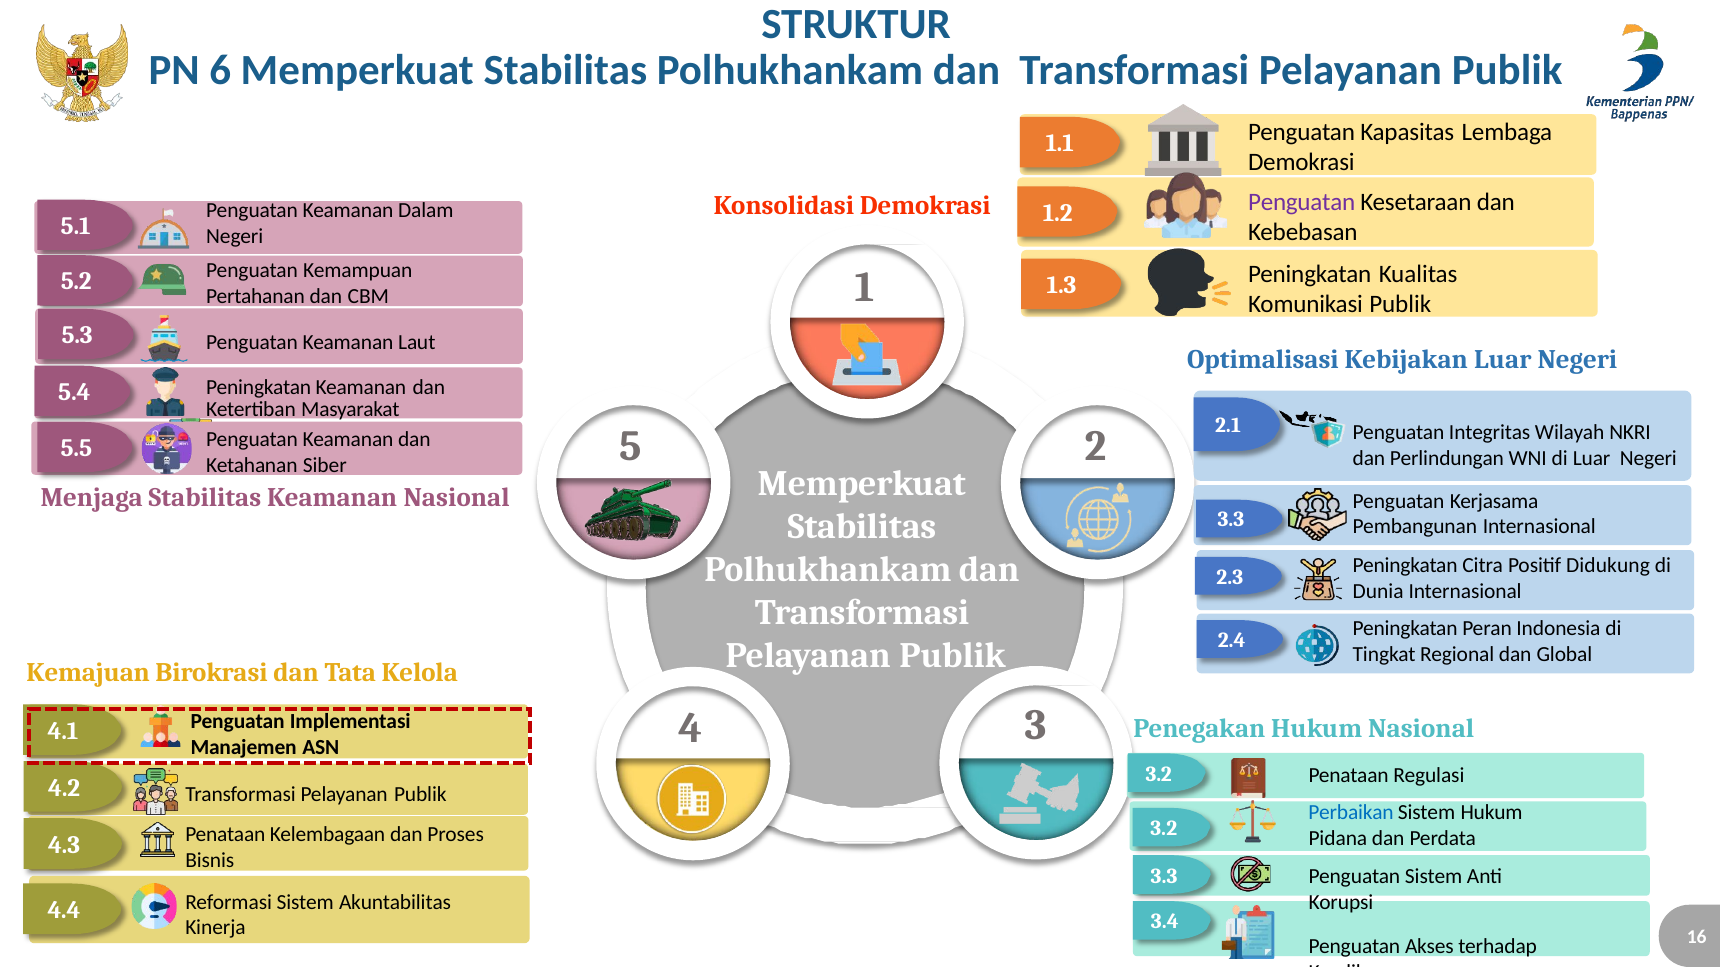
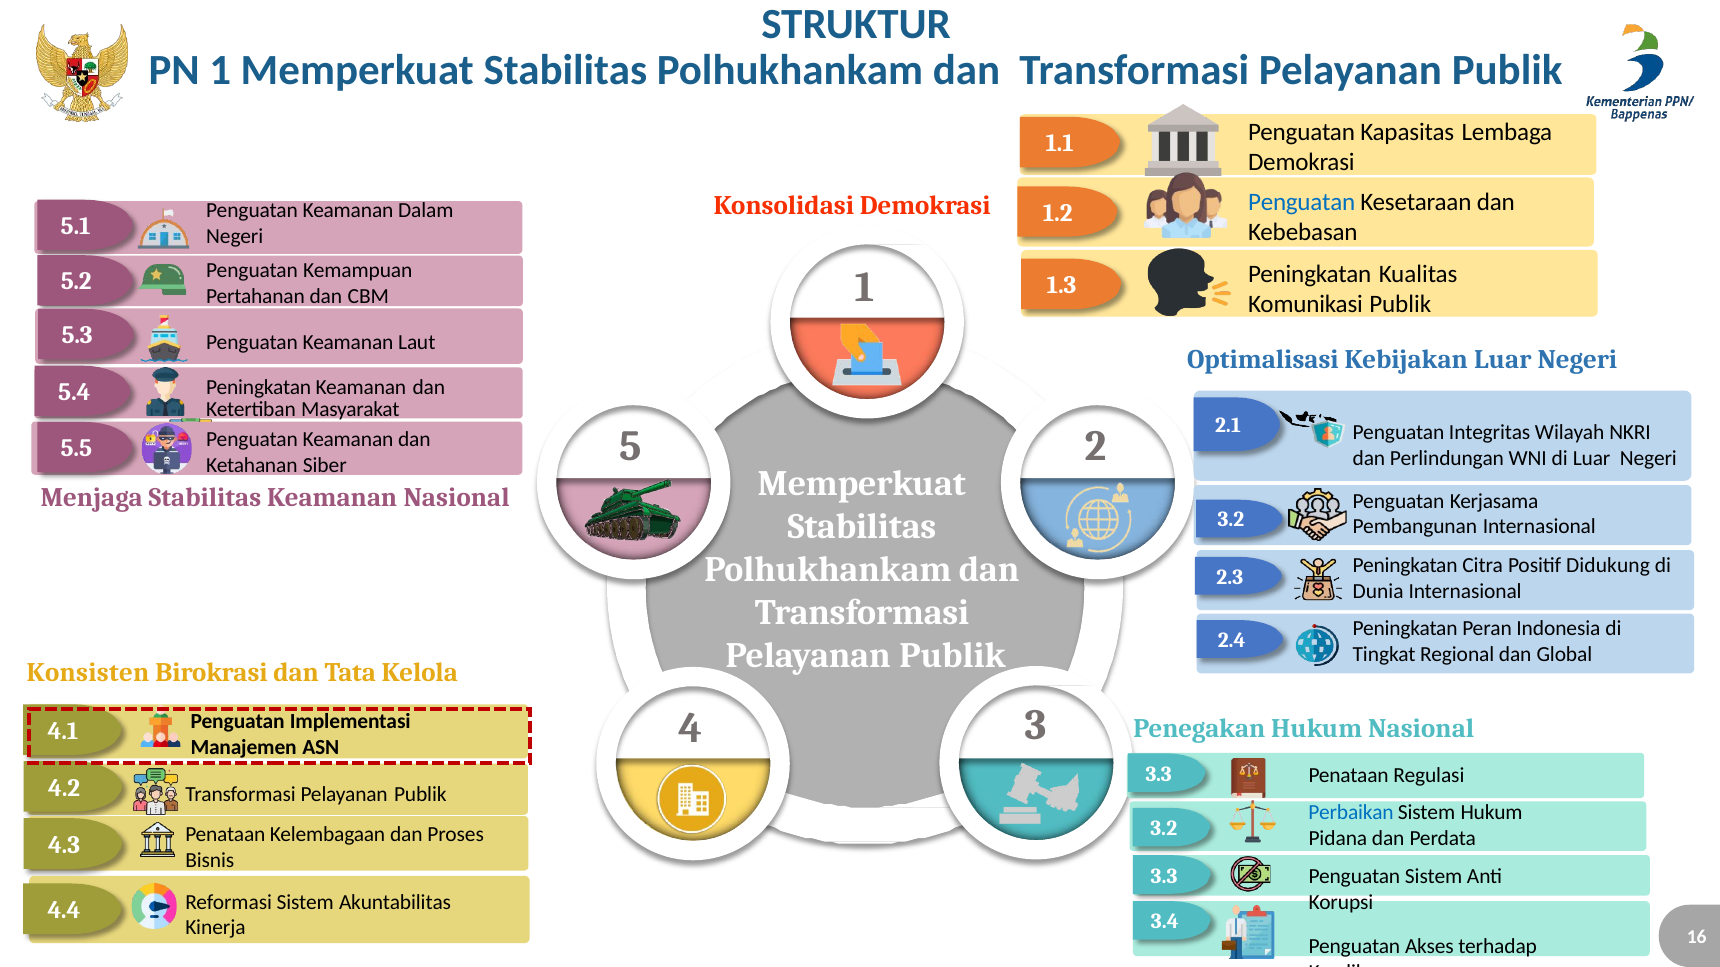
PN 6: 6 -> 1 (220, 70)
Penguatan colour: purple -> blue (1302, 202)
3.3: 3.3 -> 3.2 (1231, 520)
Kemajuan: Kemajuan -> Konsisten (88, 673)
3.2: 3.2 -> 3.3 (1159, 775)
